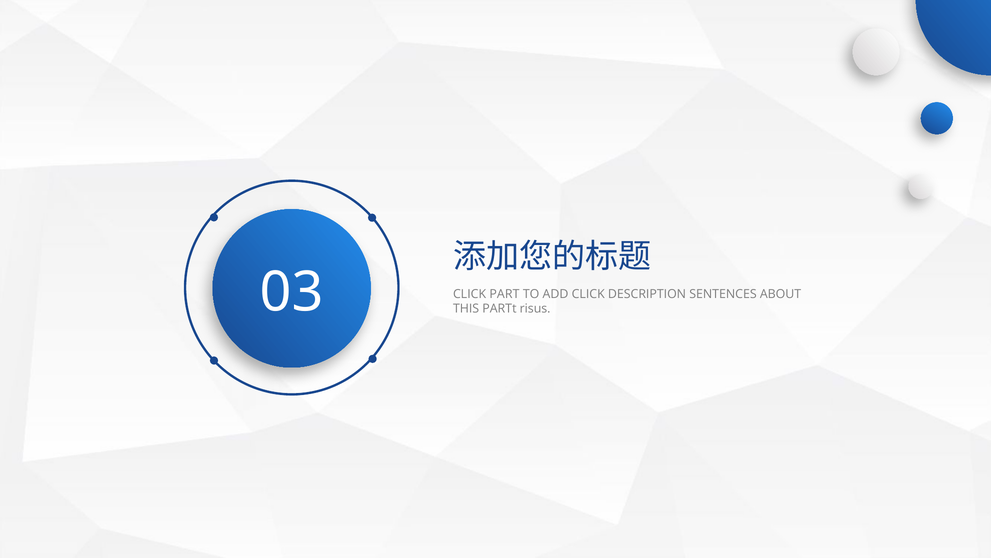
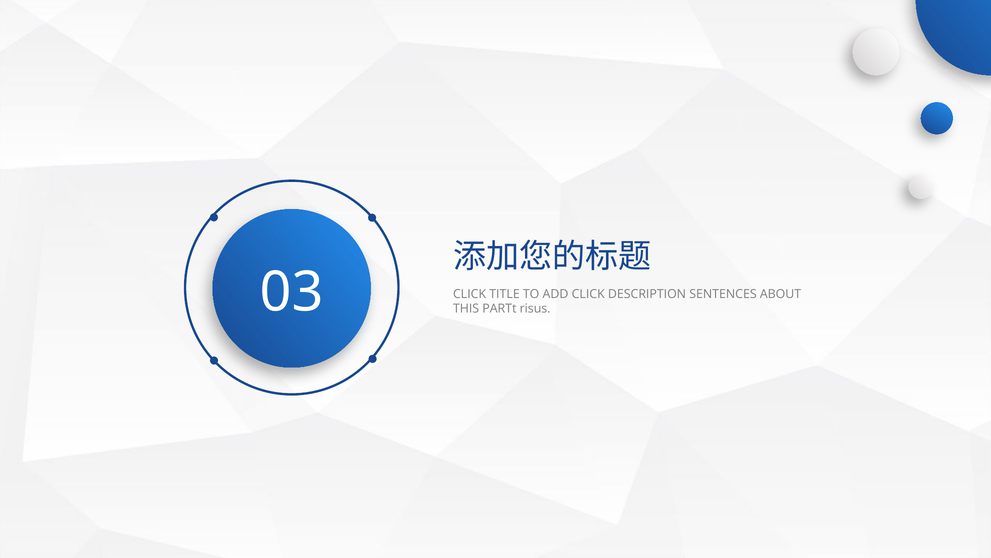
PART: PART -> TITLE (505, 294)
